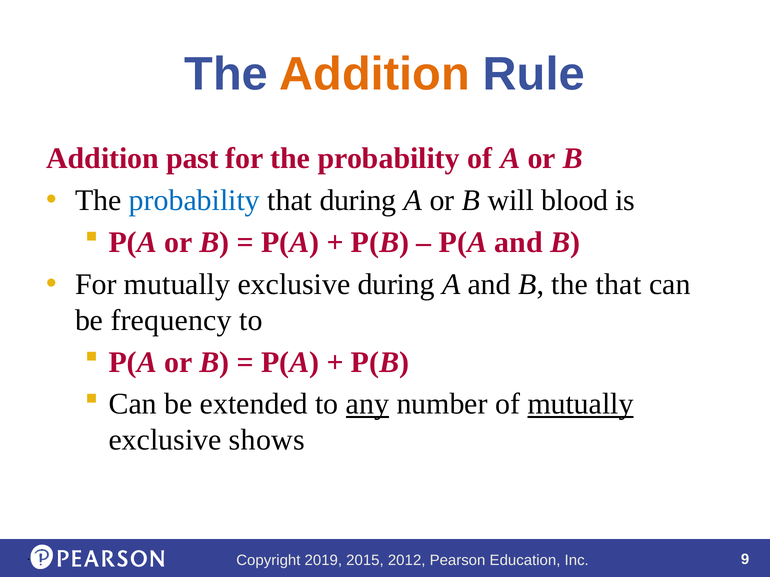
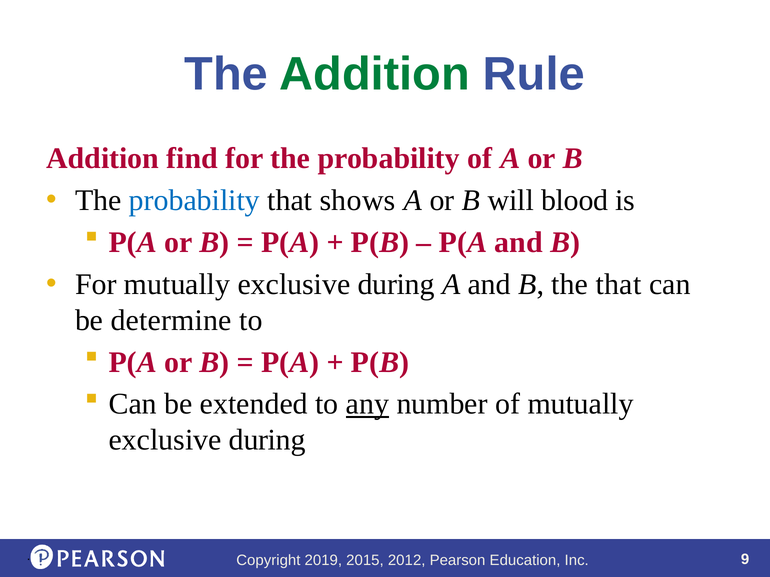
Addition colour: orange -> green (375, 75)
past: past -> find (192, 159)
that during: during -> shows (358, 201)
frequency: frequency -> determine (171, 320)
mutually underline: present -> none (581, 404)
shows: shows -> during (267, 440)
